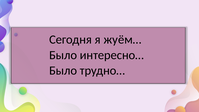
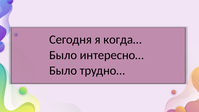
жуём…: жуём… -> когда… (123, 40)
